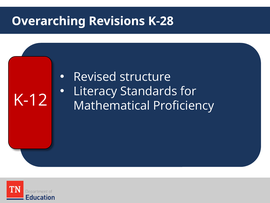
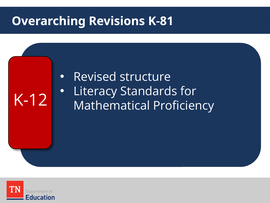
K-28: K-28 -> K-81 (161, 21)
